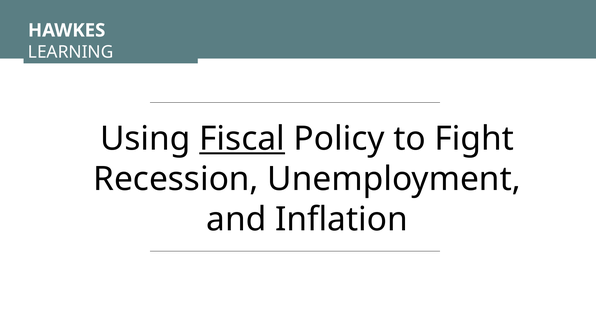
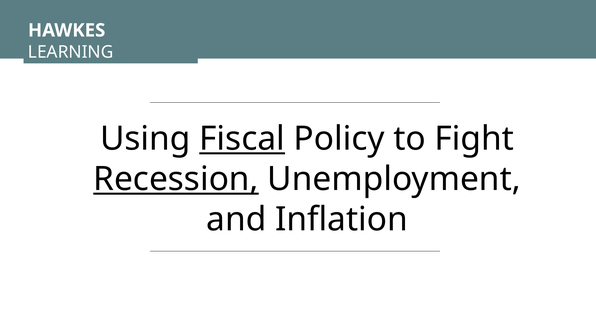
Recession underline: none -> present (176, 179)
